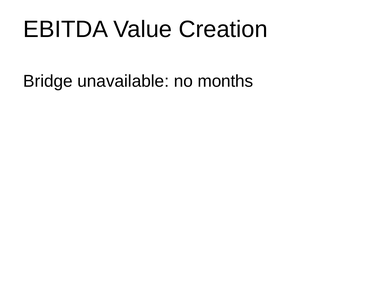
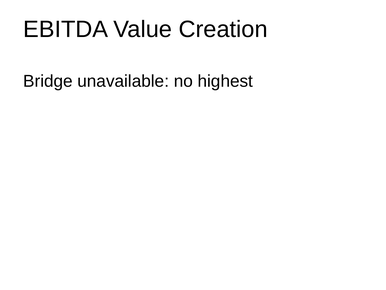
months: months -> highest (225, 81)
